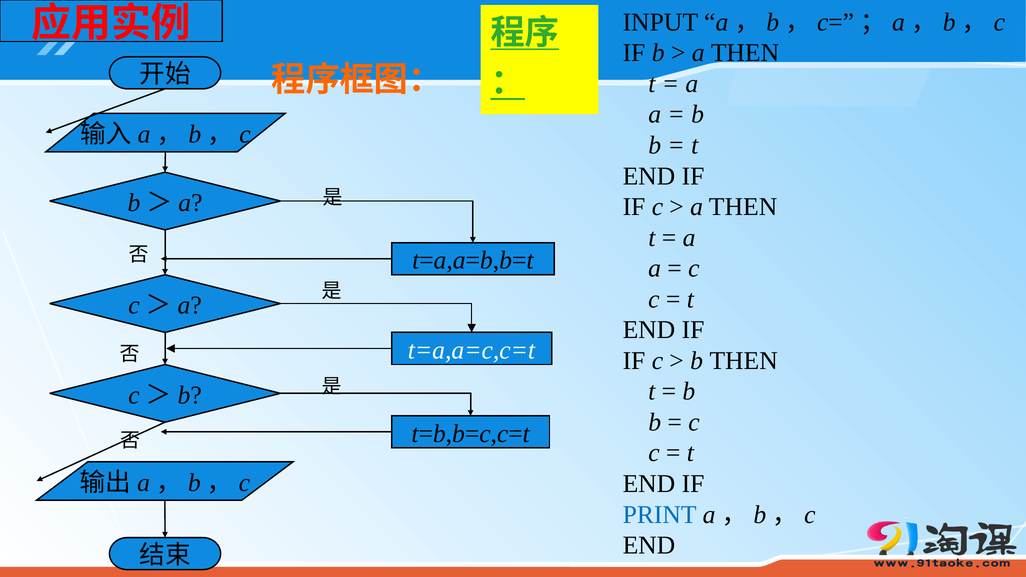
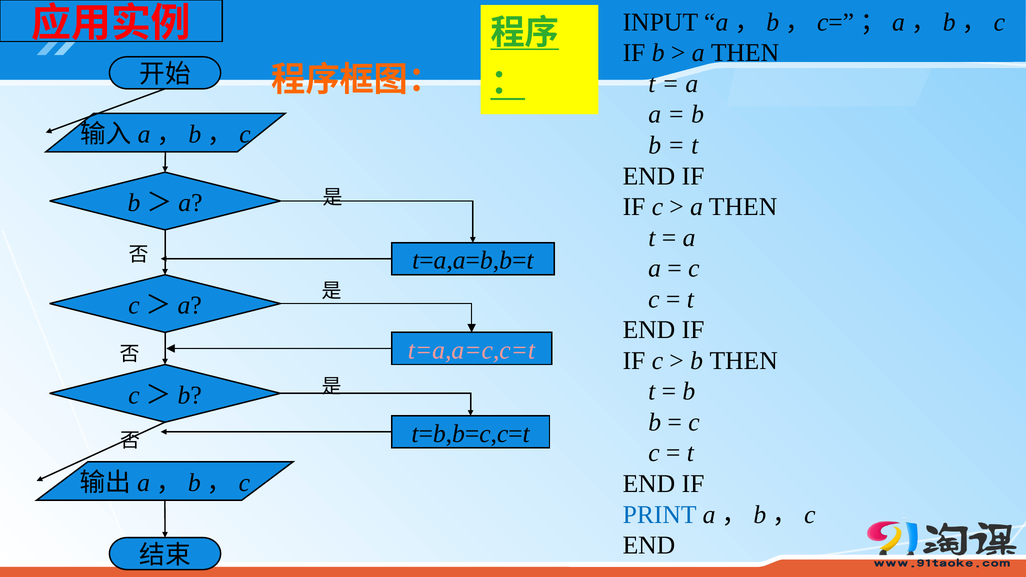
t=a,a=c,c=t colour: white -> pink (471, 350)
